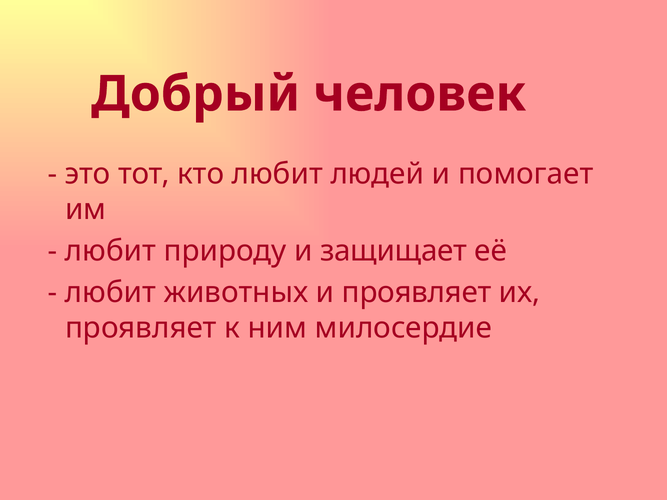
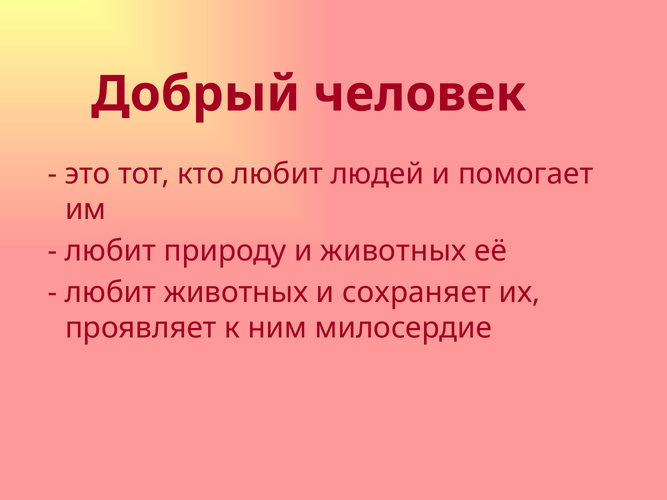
и защищает: защищает -> животных (393, 251)
и проявляет: проявляет -> сохраняет (416, 293)
